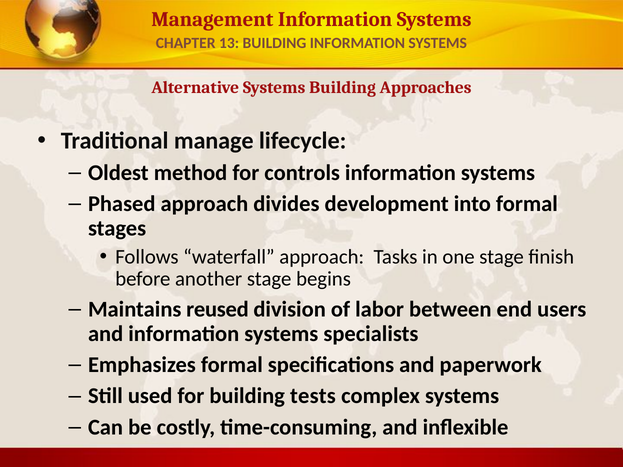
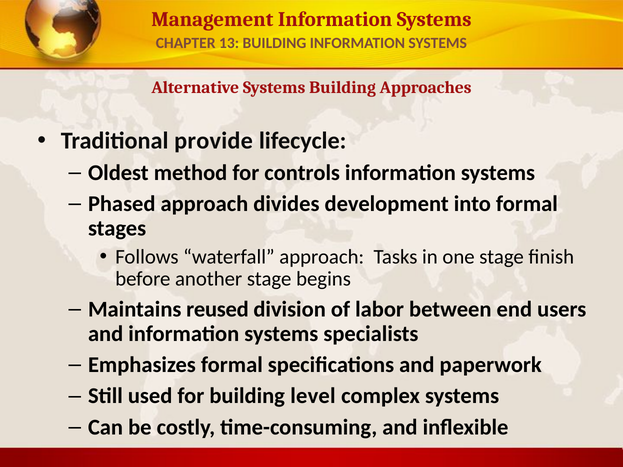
manage: manage -> provide (214, 141)
tests: tests -> level (313, 396)
